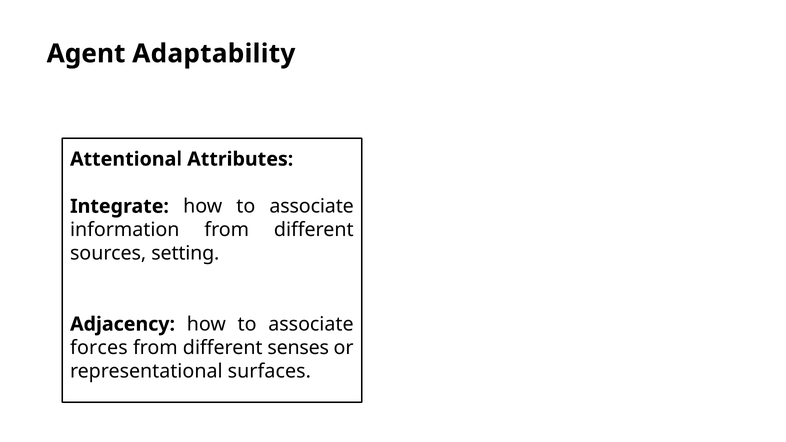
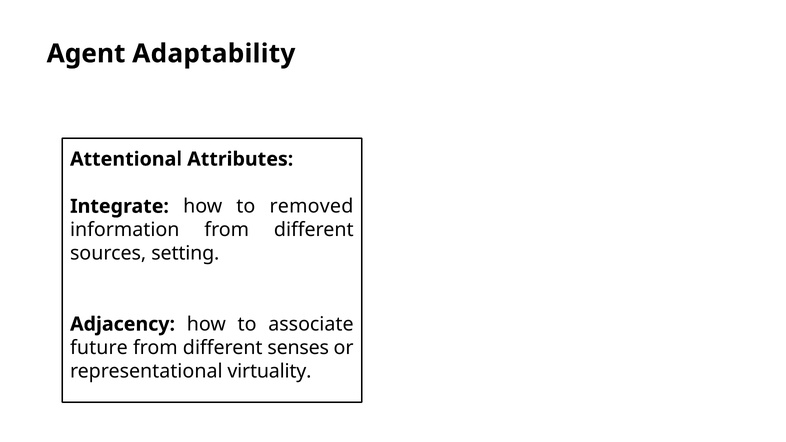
Integrate how to associate: associate -> removed (311, 206)
forces: forces -> future (99, 348)
surfaces: surfaces -> virtuality (269, 371)
